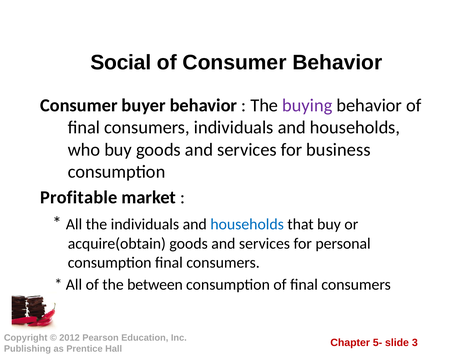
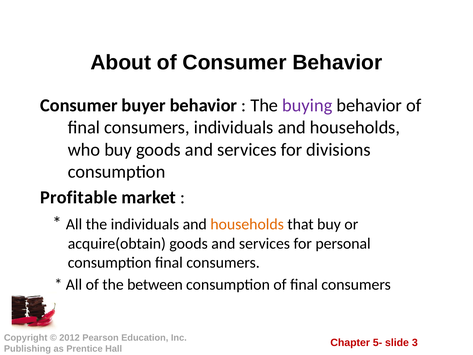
Social: Social -> About (121, 63)
business: business -> divisions (338, 150)
households colour: blue -> orange (247, 224)
